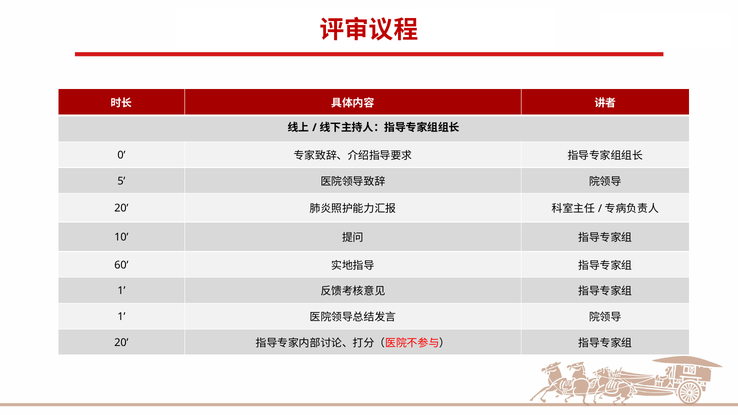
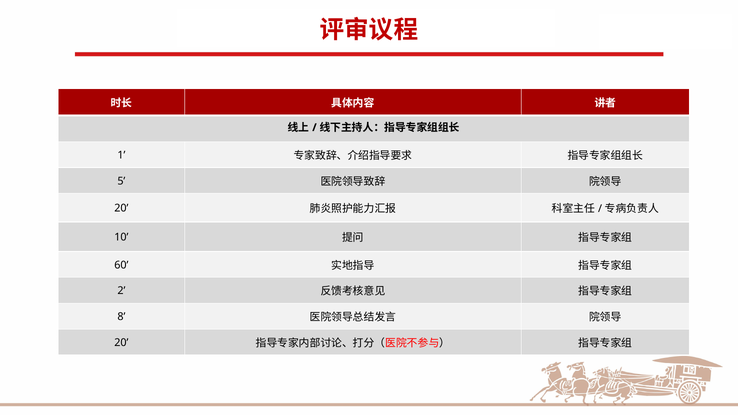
0: 0 -> 1 (121, 155)
1: 1 -> 2 (121, 291)
1: 1 -> 8 (121, 317)
